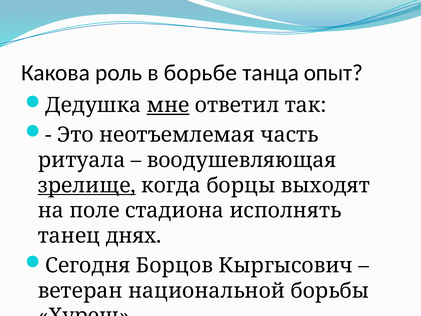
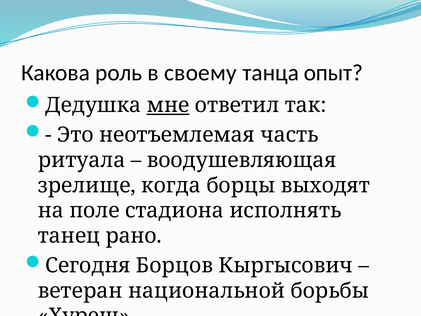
борьбе: борьбе -> своему (200, 73)
зрелище underline: present -> none (87, 185)
днях: днях -> рано (134, 236)
